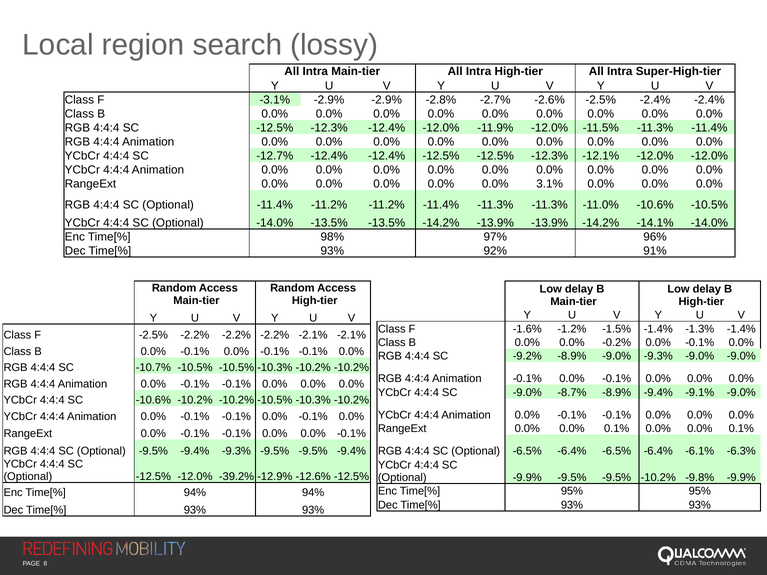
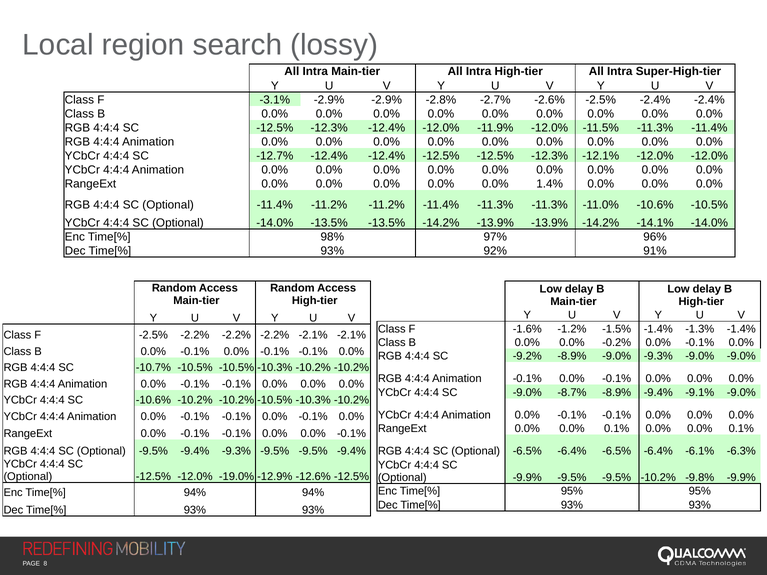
3.1%: 3.1% -> 1.4% (550, 184)
-39.2%: -39.2% -> -19.0% (237, 477)
